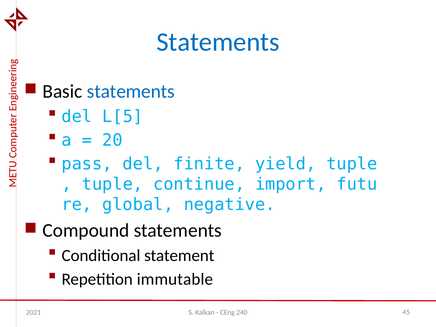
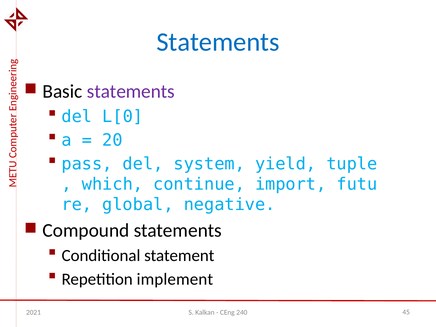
statements colour: blue -> purple (131, 91)
L[5: L[5 -> L[0 (123, 117)
finite: finite -> system (209, 164)
tuple: tuple -> which (112, 184)
immutable: immutable -> implement (175, 279)
